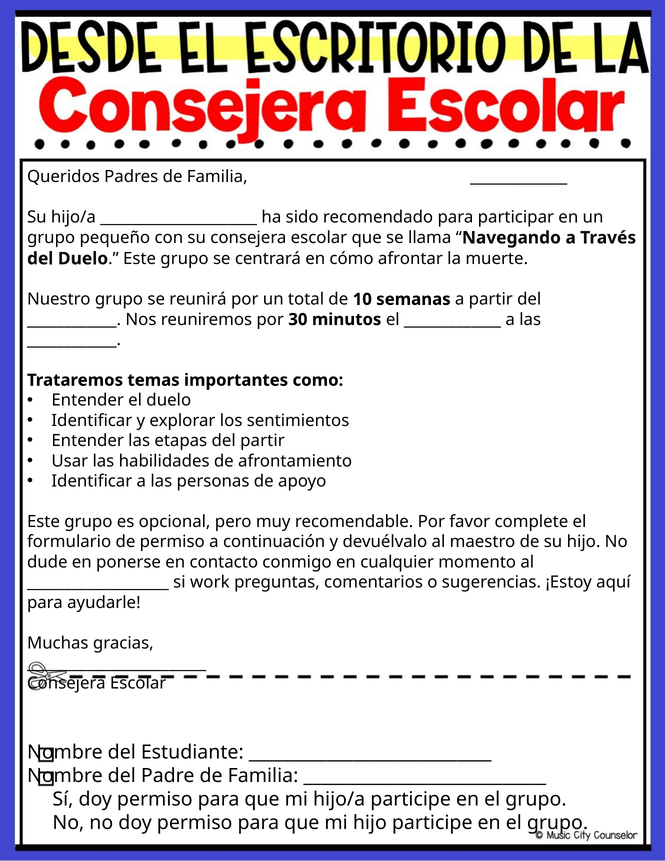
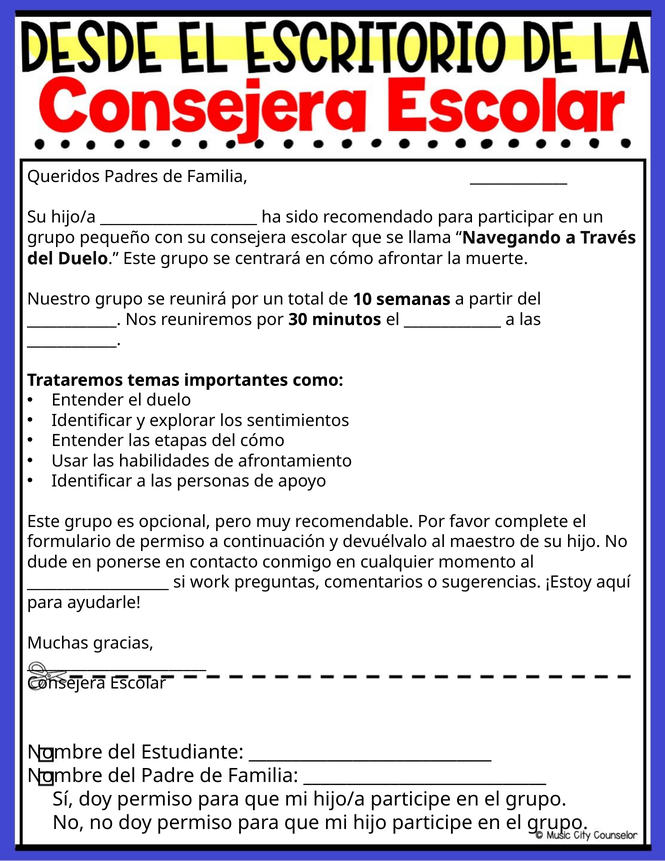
del partir: partir -> cómo (262, 441)
